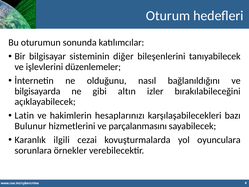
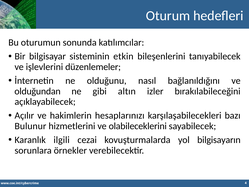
diğer: diğer -> etkin (123, 56)
bilgisayarda: bilgisayarda -> olduğundan (38, 91)
Latin: Latin -> Açılır (24, 115)
parçalanmasını: parçalanmasını -> olabileceklerini (138, 126)
oyunculara: oyunculara -> bilgisayarın (219, 140)
